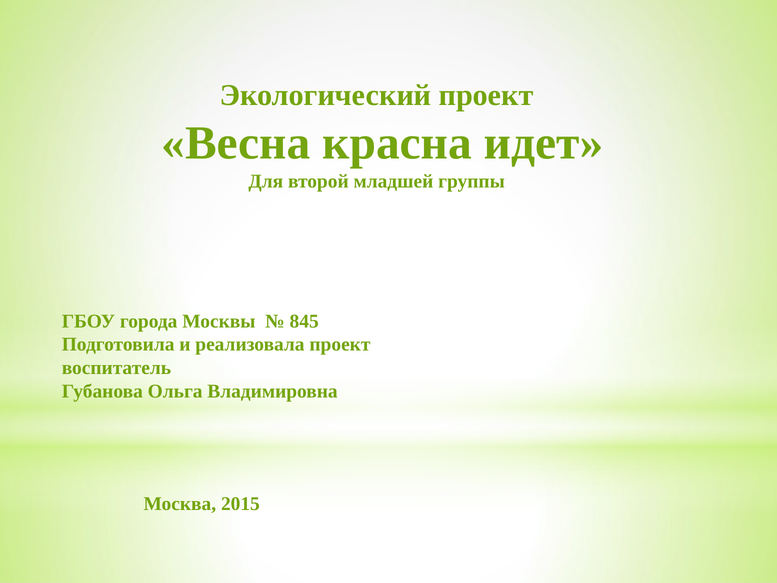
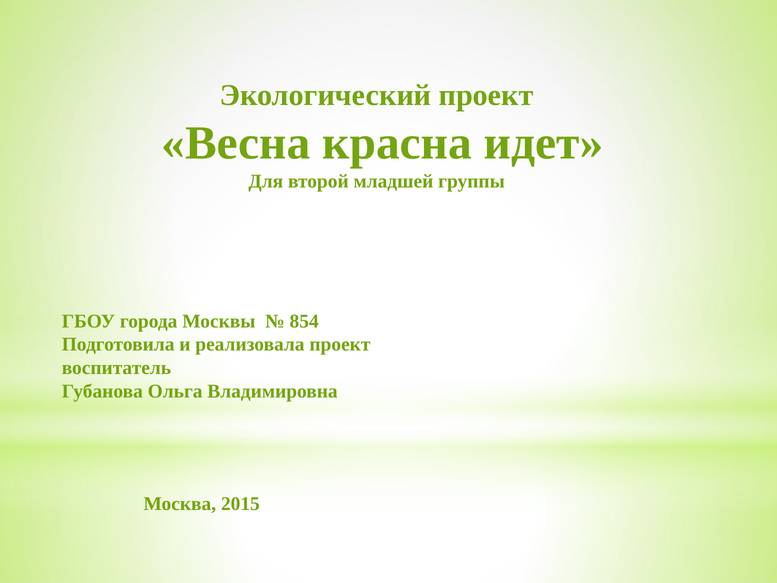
845: 845 -> 854 (304, 321)
